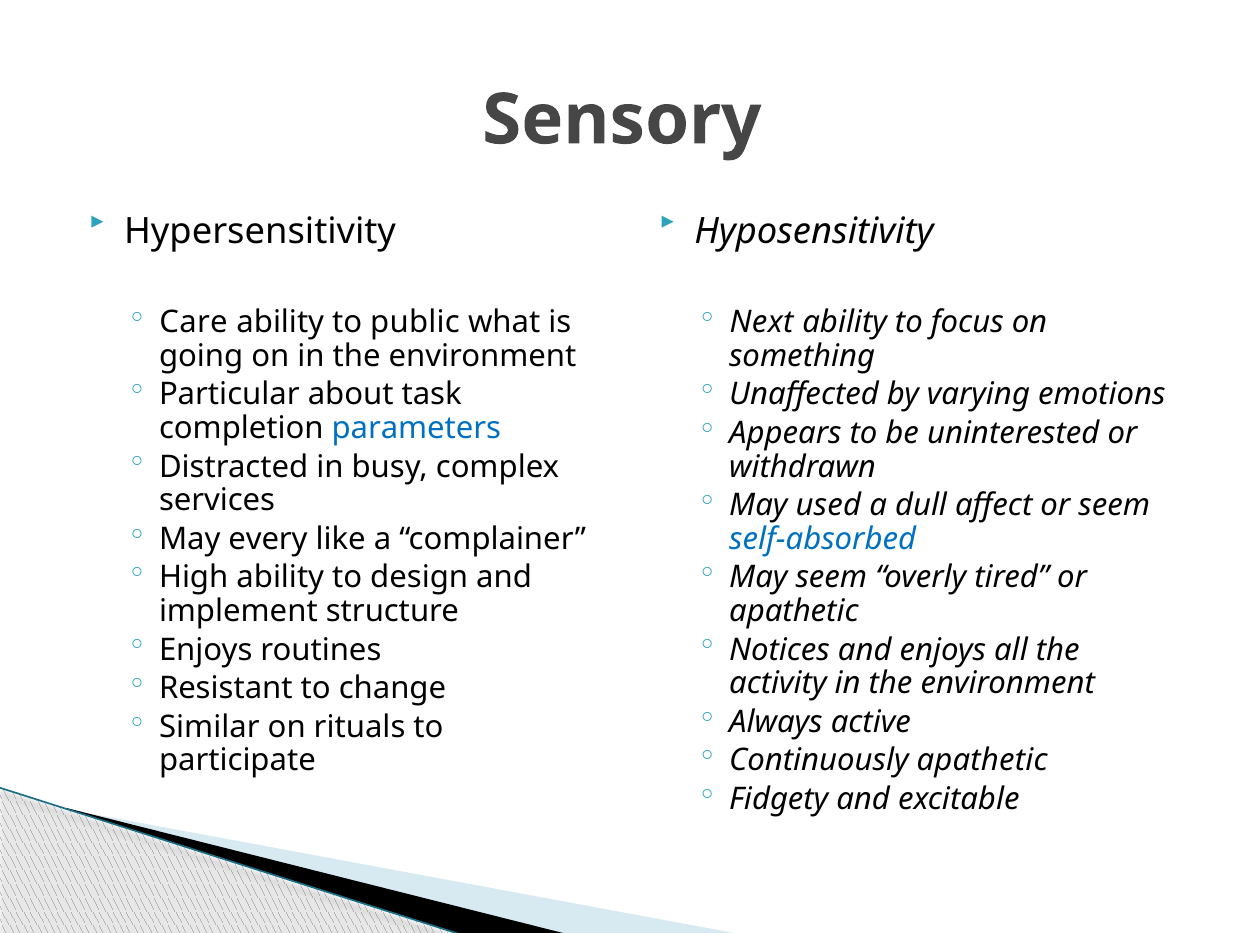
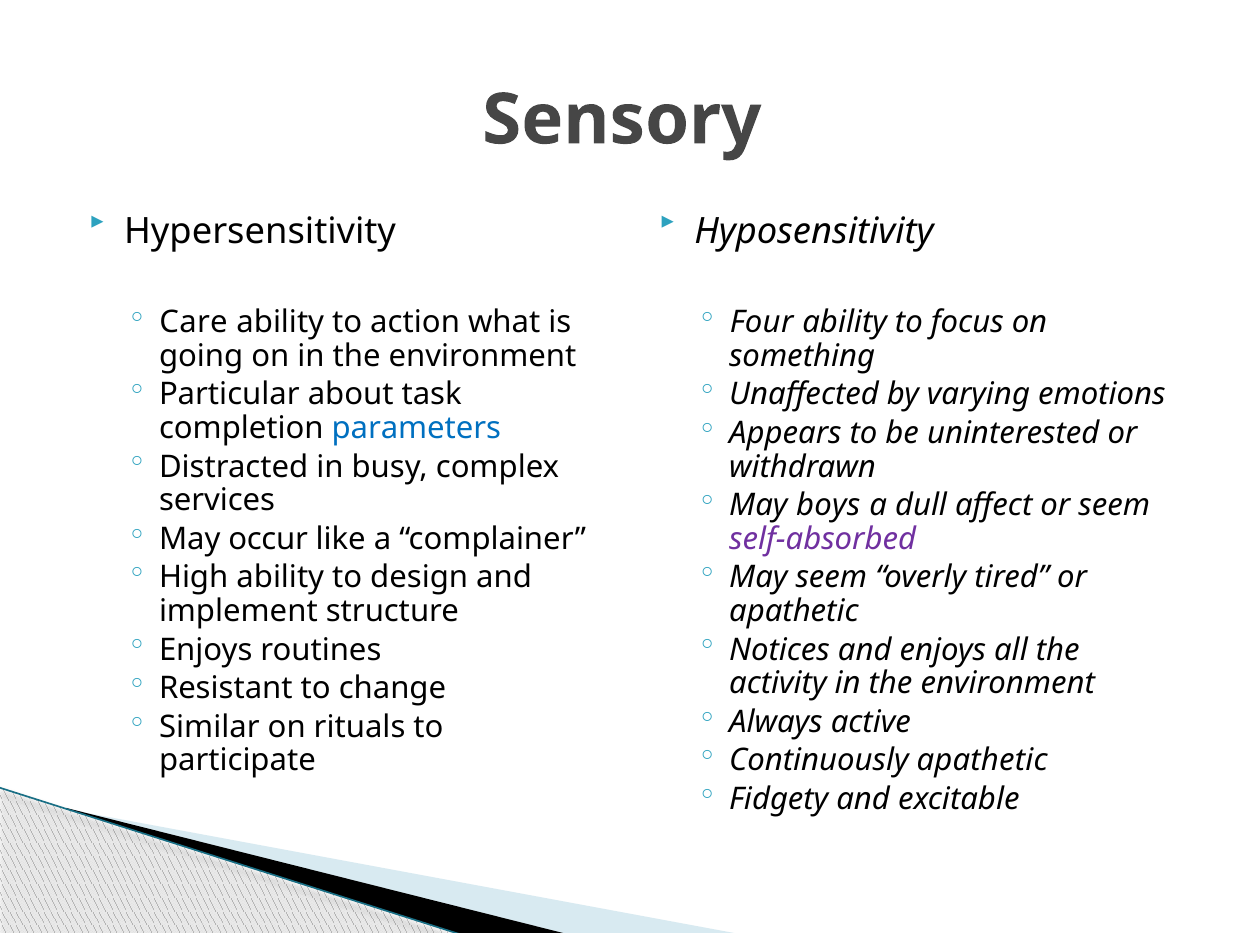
public: public -> action (415, 322)
Next: Next -> Four (762, 322)
used: used -> boys (828, 505)
every: every -> occur (268, 539)
self-absorbed colour: blue -> purple (823, 539)
